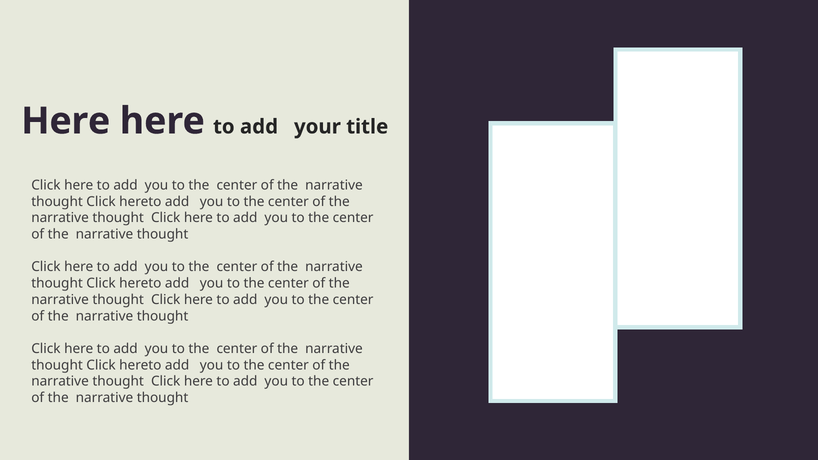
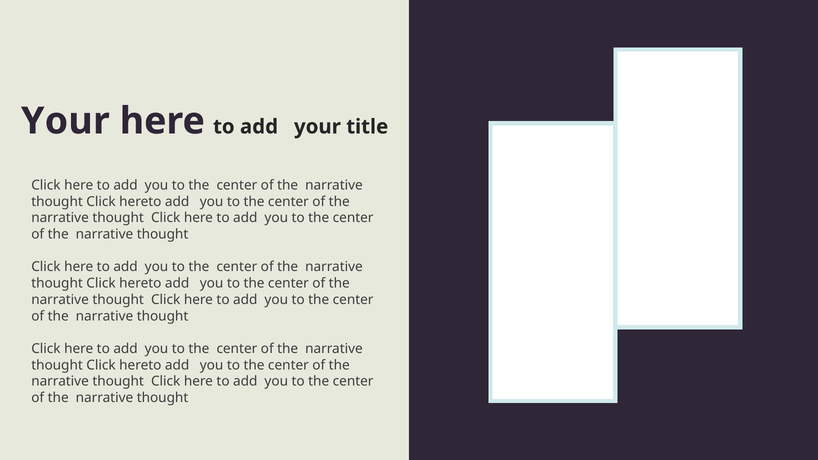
Here: Here -> Your (65, 121)
